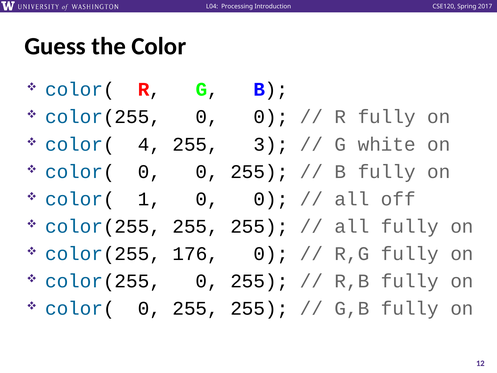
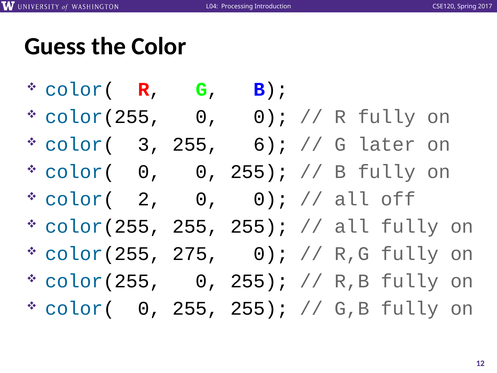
4: 4 -> 3 (149, 144)
3: 3 -> 6 (271, 144)
white: white -> later (387, 144)
1: 1 -> 2 (149, 199)
176: 176 -> 275 (196, 254)
